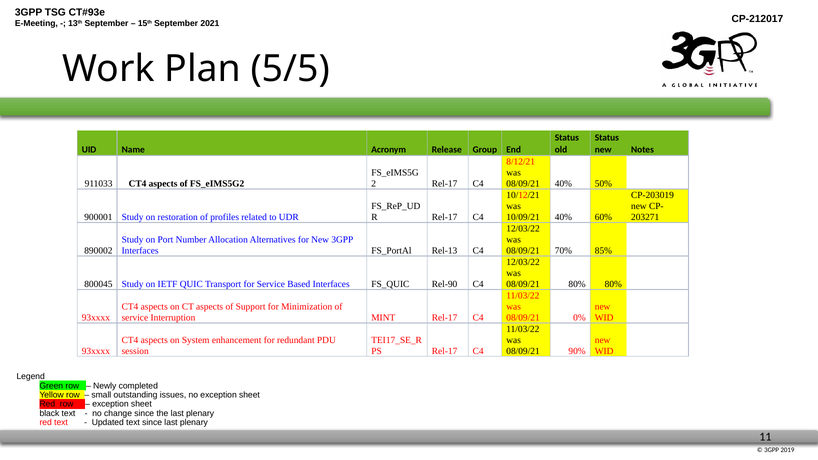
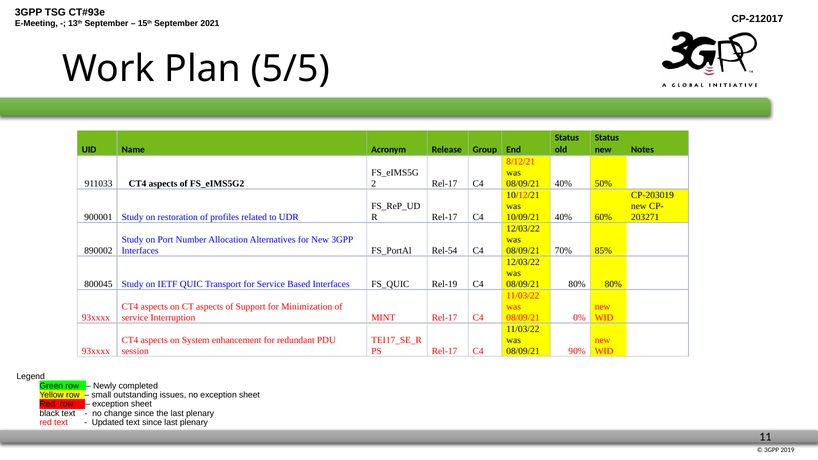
Rel-13: Rel-13 -> Rel-54 (445, 251)
Rel-90: Rel-90 -> Rel-19 (445, 284)
